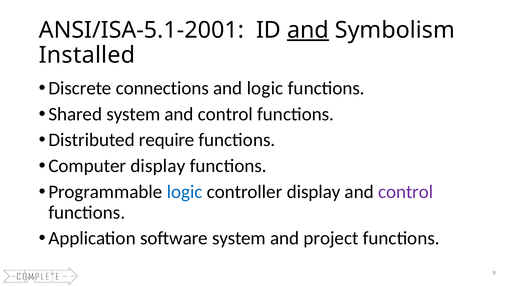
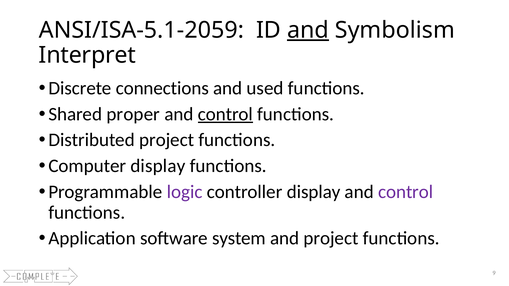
ANSI/ISA-5.1-2001: ANSI/ISA-5.1-2001 -> ANSI/ISA-5.1-2059 (141, 30)
Installed: Installed -> Interpret (87, 55)
and logic: logic -> used (265, 88)
Shared system: system -> proper (133, 114)
control underline: none -> present (225, 114)
Distributed require: require -> project (167, 140)
logic colour: blue -> purple (185, 192)
